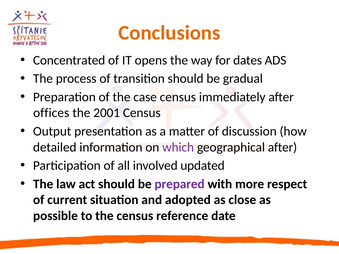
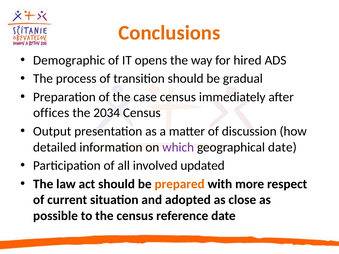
Concentrated: Concentrated -> Demographic (69, 60)
dates: dates -> hired (248, 60)
2001: 2001 -> 2034 (107, 113)
geographical after: after -> date (282, 147)
prepared colour: purple -> orange (180, 184)
